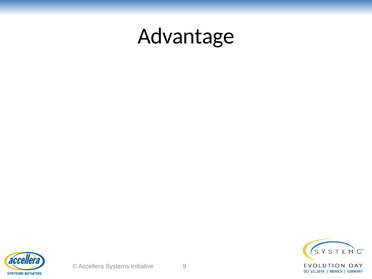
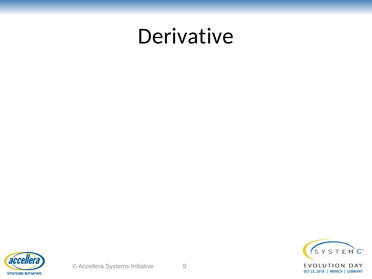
Advantage: Advantage -> Derivative (186, 36)
